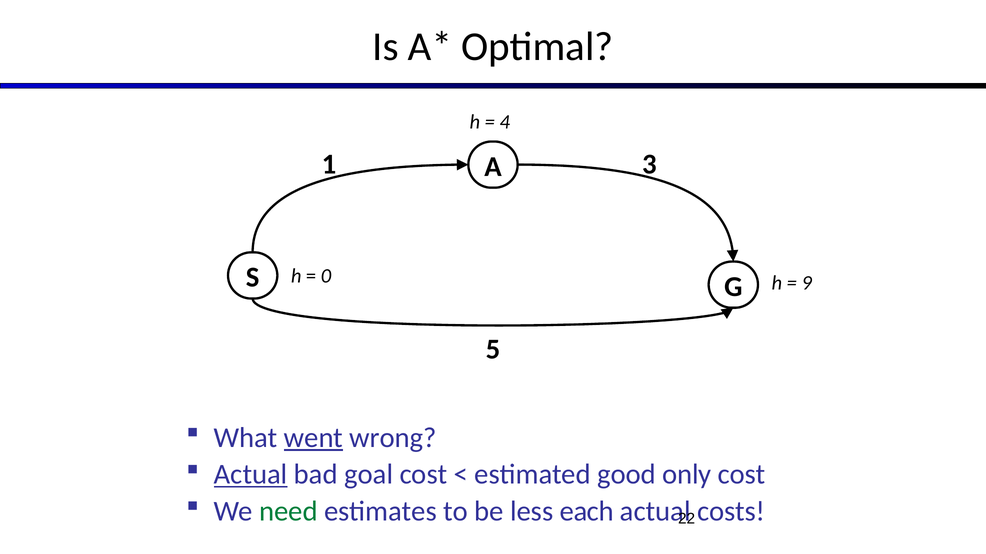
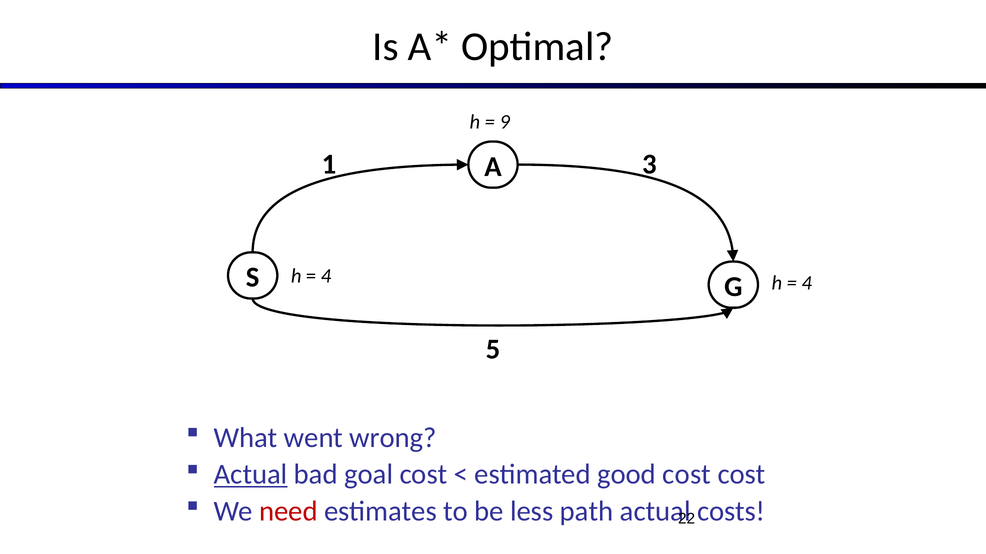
4: 4 -> 9 (505, 122)
0: 0 -> 4 (326, 276)
9: 9 -> 4 (807, 283)
went underline: present -> none (314, 438)
good only: only -> cost (687, 475)
need colour: green -> red (288, 512)
each: each -> path (587, 512)
